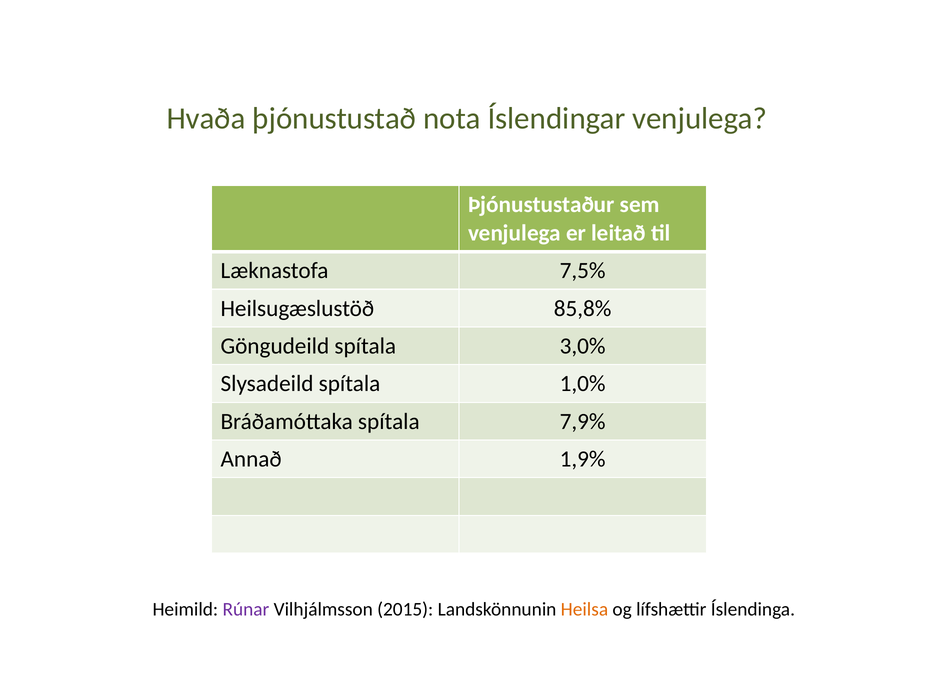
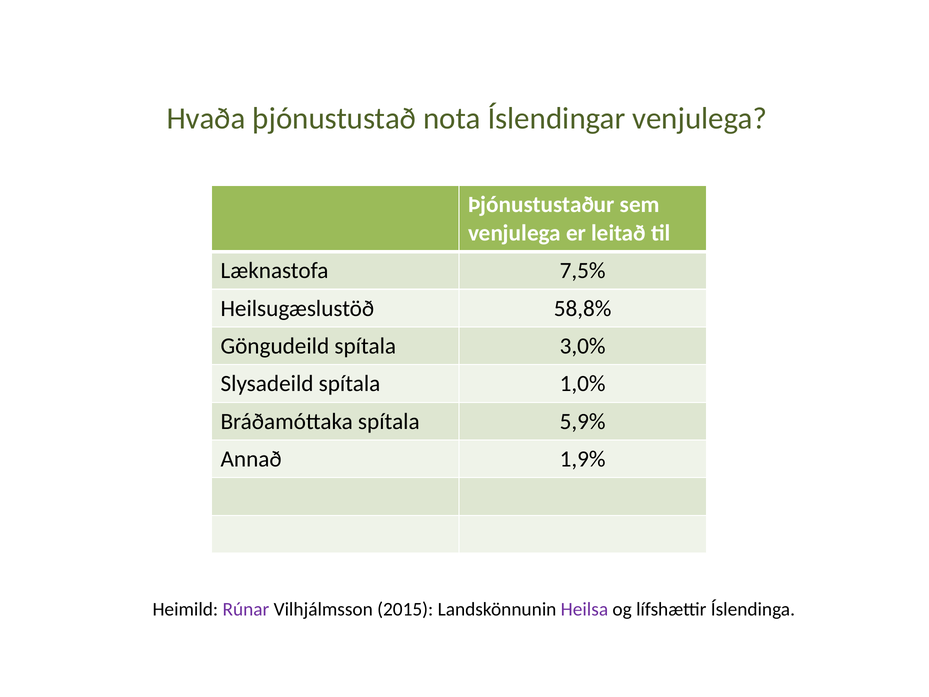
85,8%: 85,8% -> 58,8% (583, 308)
7,9%: 7,9% -> 5,9% (583, 421)
Heilsa colour: orange -> purple (584, 609)
